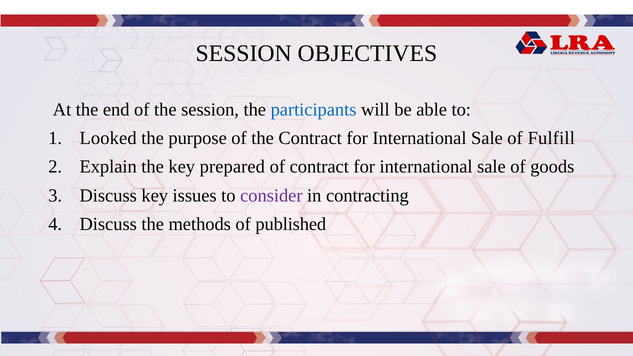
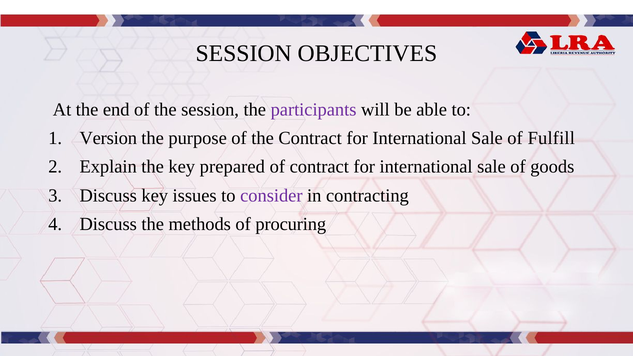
participants colour: blue -> purple (314, 109)
Looked: Looked -> Version (108, 138)
published: published -> procuring (291, 224)
